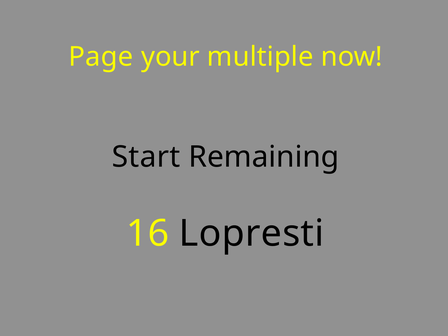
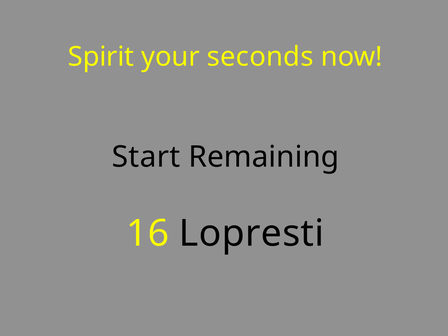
Page: Page -> Spirit (101, 57)
multiple: multiple -> seconds (260, 57)
